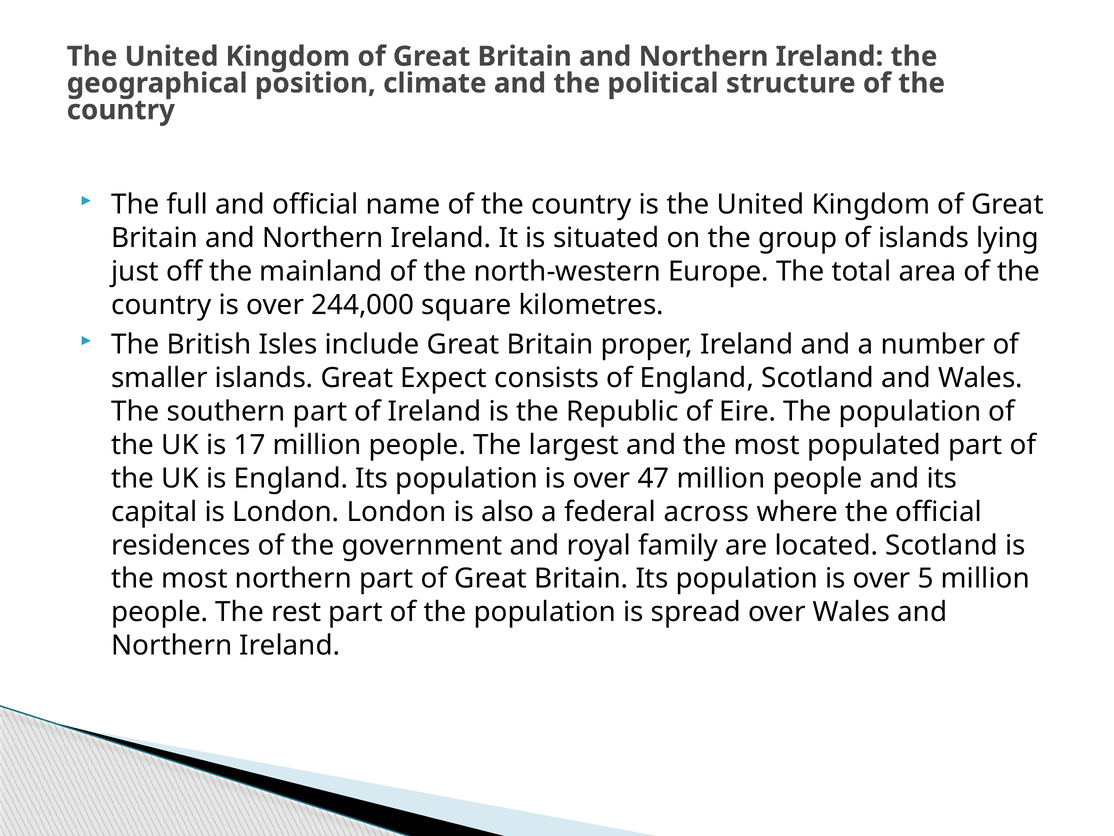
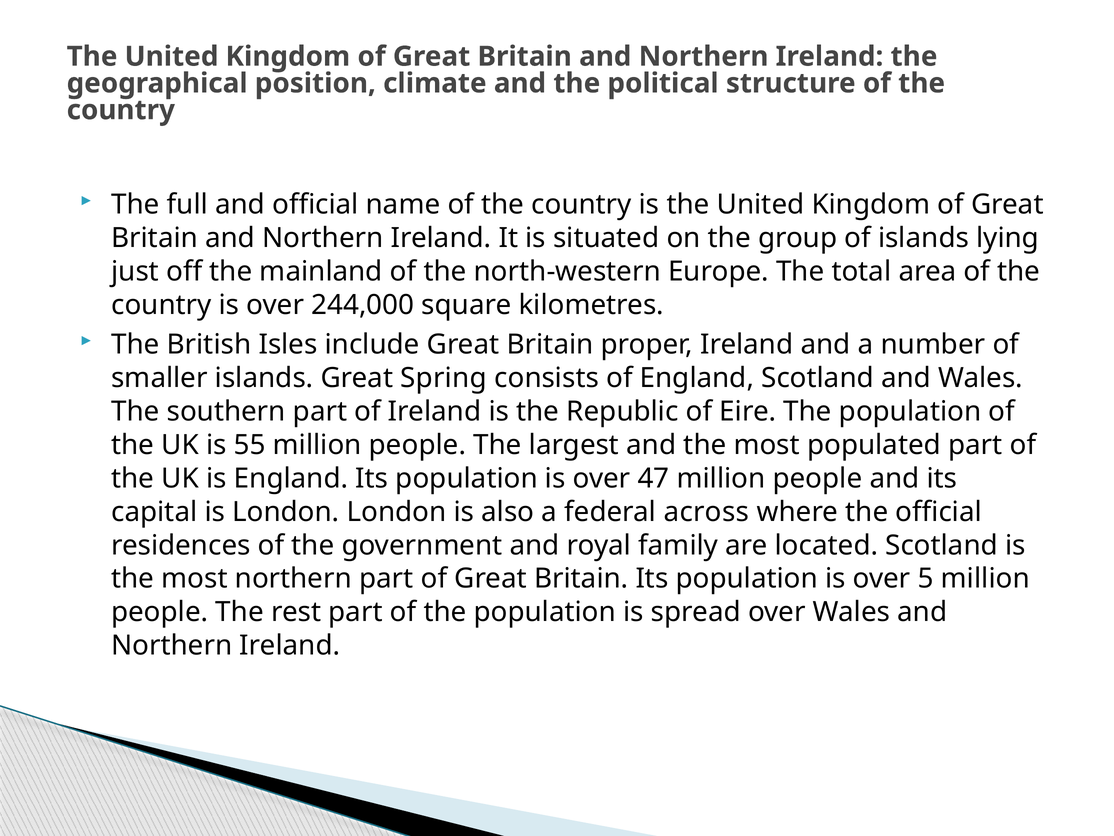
Expect: Expect -> Spring (444, 378)
17: 17 -> 55 (250, 445)
